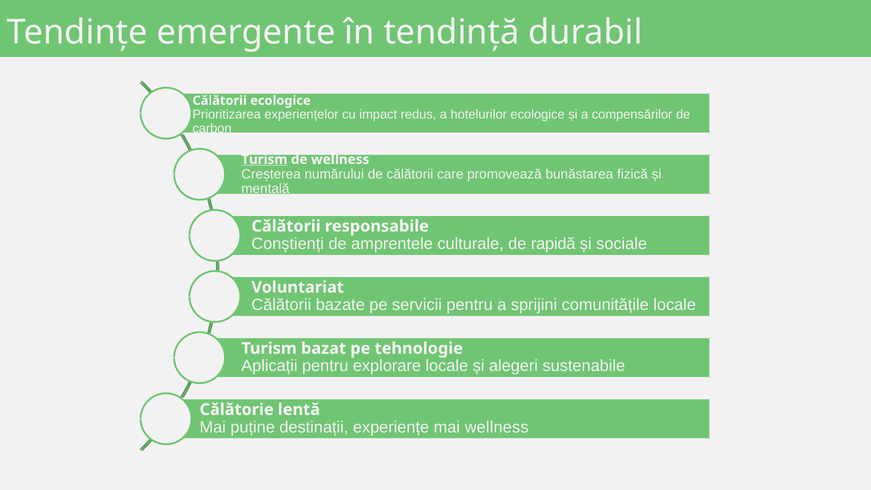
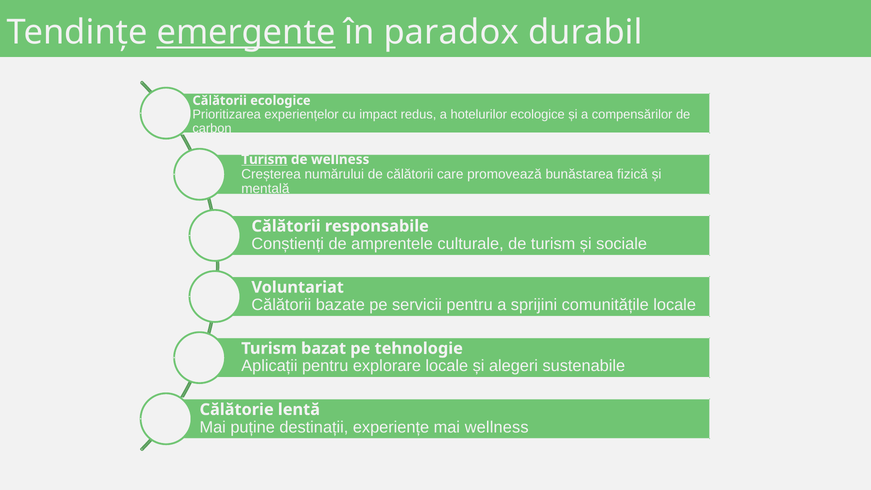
emergente underline: none -> present (246, 33)
tendință: tendință -> paradox (451, 33)
de rapidă: rapidă -> turism (553, 244)
